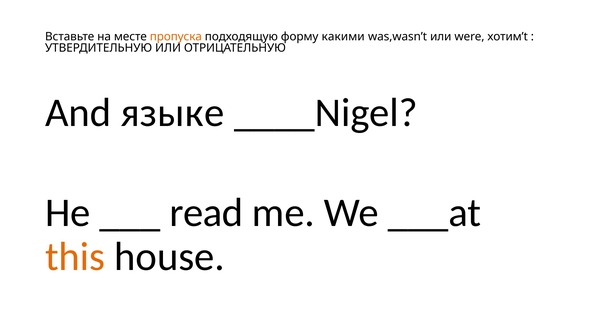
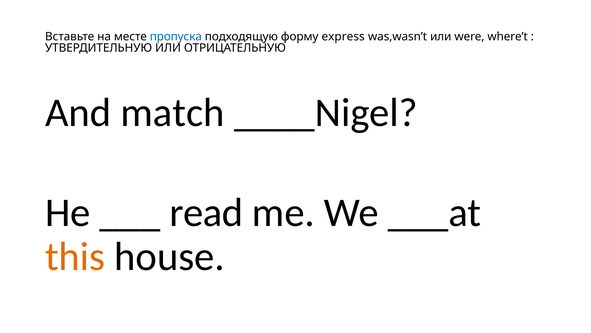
пропуска colour: orange -> blue (176, 37)
какими: какими -> express (343, 37)
хотим’t: хотим’t -> where’t (508, 37)
языке: языке -> match (172, 112)
